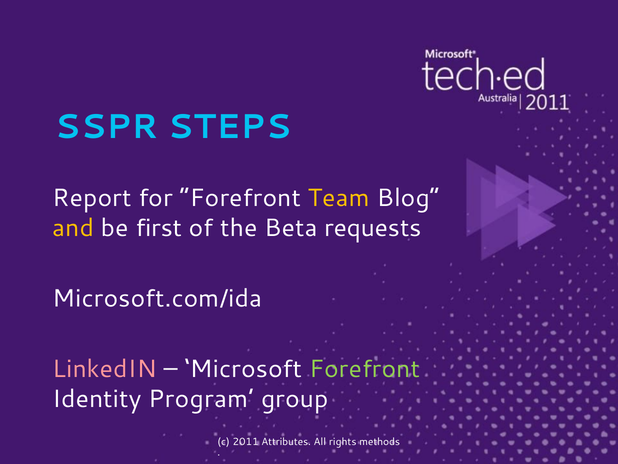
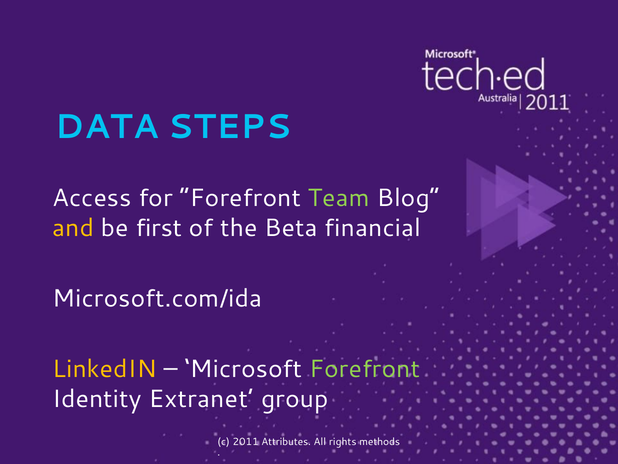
SSPR: SSPR -> DATA (107, 127)
Report: Report -> Access (92, 198)
Team colour: yellow -> light green (339, 198)
requests: requests -> financial (373, 228)
LinkedIN colour: pink -> yellow (105, 369)
Program: Program -> Extranet (201, 399)
